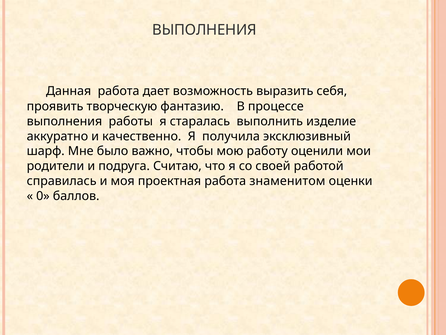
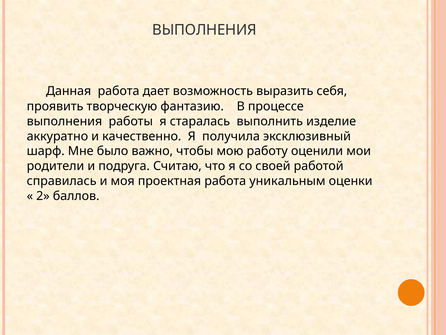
знаменитом: знаменитом -> уникальным (287, 181)
0: 0 -> 2 (43, 196)
